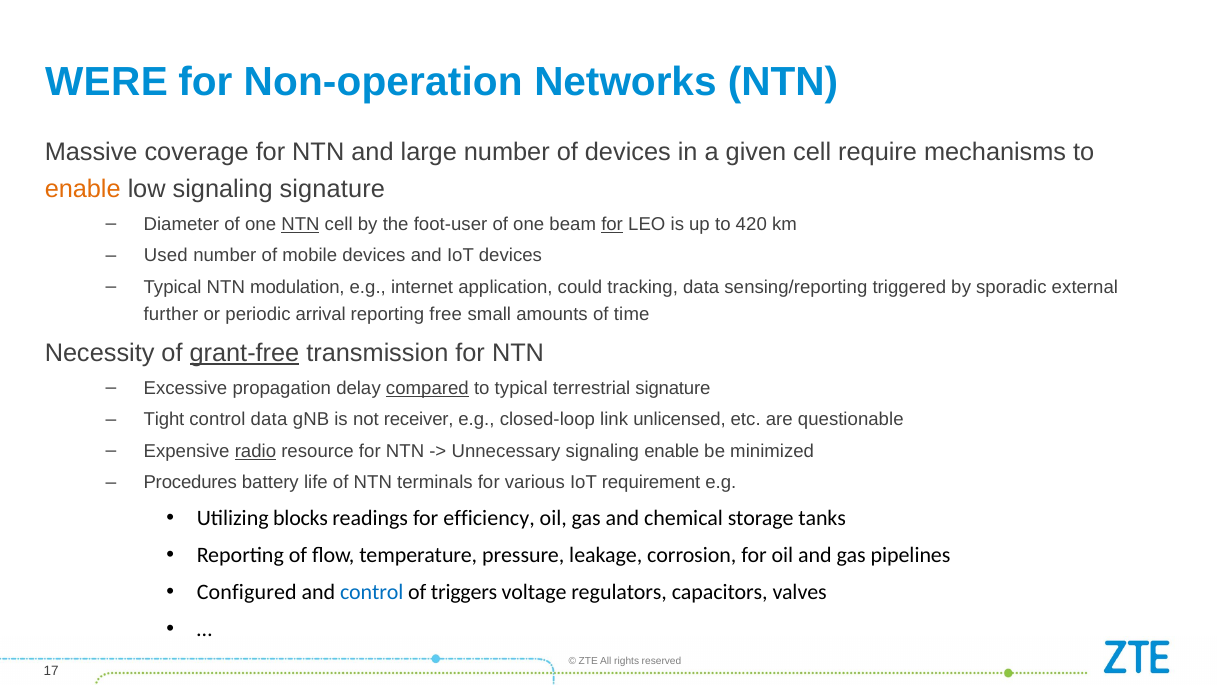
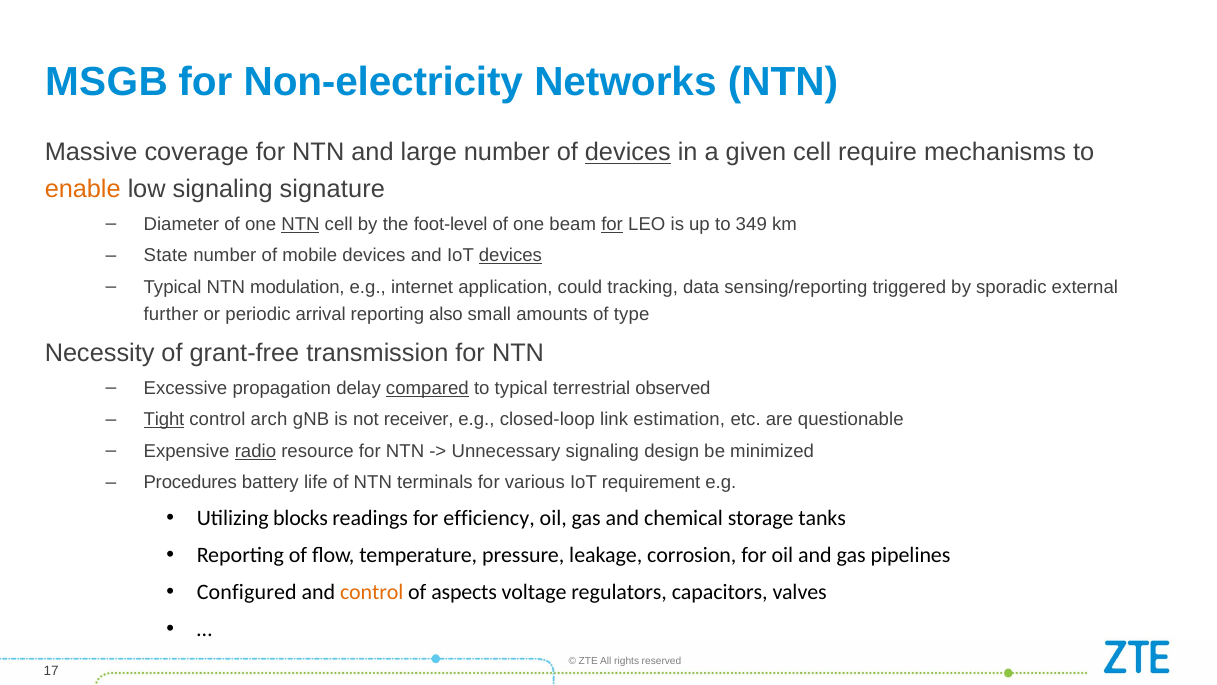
WERE: WERE -> MSGB (106, 82)
Non-operation: Non-operation -> Non-electricity (383, 82)
devices underline: none -> present (628, 152)
foot-user: foot-user -> foot-level (451, 224)
420: 420 -> 349 (751, 224)
Used: Used -> State (166, 256)
devices underline: none -> present (510, 256)
free: free -> also (446, 314)
time: time -> type (632, 314)
grant-free underline: present -> none (244, 353)
terrestrial signature: signature -> observed (673, 388)
Tight underline: none -> present (164, 419)
control data: data -> arch (269, 419)
unlicensed: unlicensed -> estimation (679, 419)
signaling enable: enable -> design (672, 451)
control colour: blue -> orange (372, 592)
triggers: triggers -> aspects (464, 592)
